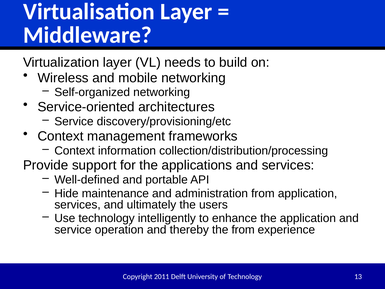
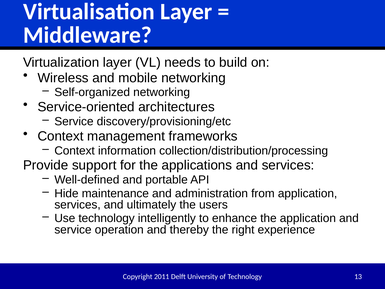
the from: from -> right (243, 229)
